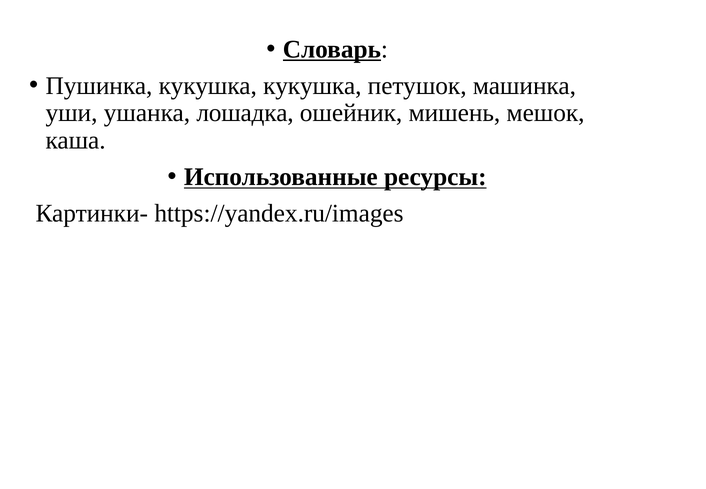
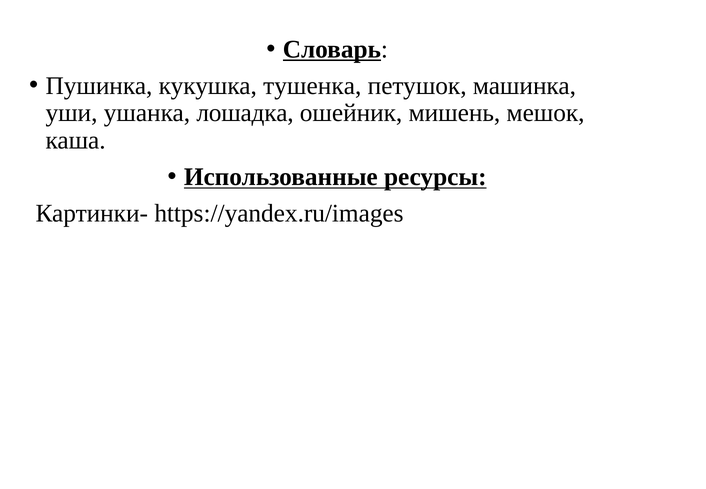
кукушка кукушка: кукушка -> тушенка (312, 86)
